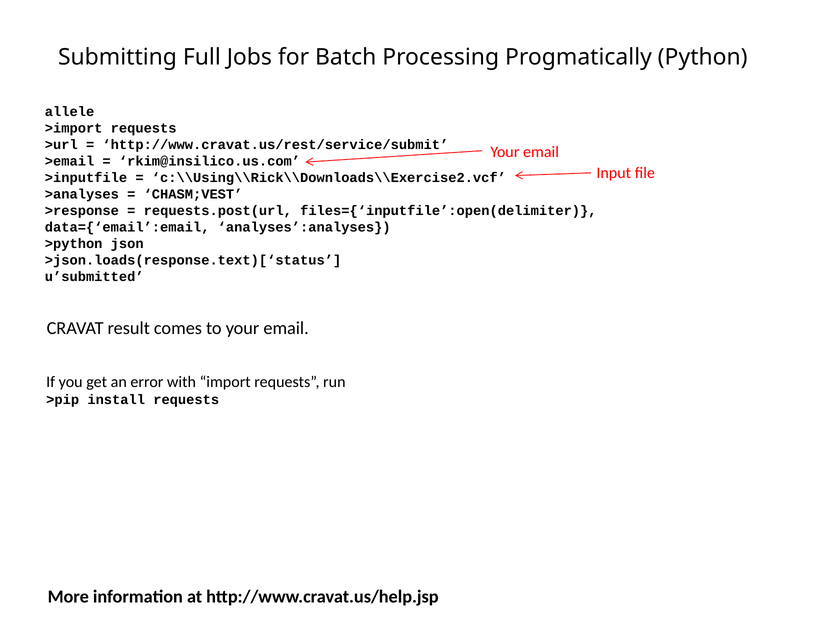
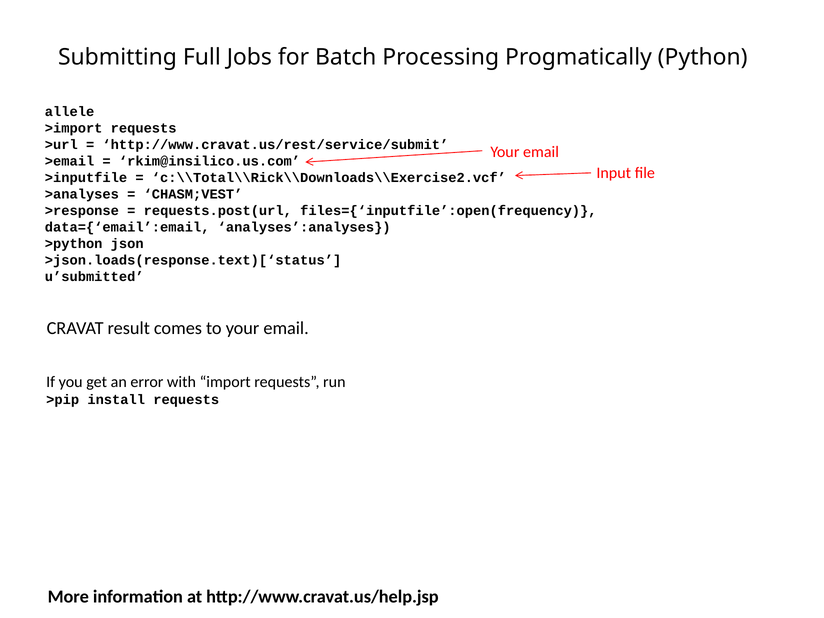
c:\\Using\\Rick\\Downloads\\Exercise2.vcf: c:\\Using\\Rick\\Downloads\\Exercise2.vcf -> c:\\Total\\Rick\\Downloads\\Exercise2.vcf (329, 178)
files={‘inputfile’:open(delimiter: files={‘inputfile’:open(delimiter -> files={‘inputfile’:open(frequency (448, 211)
